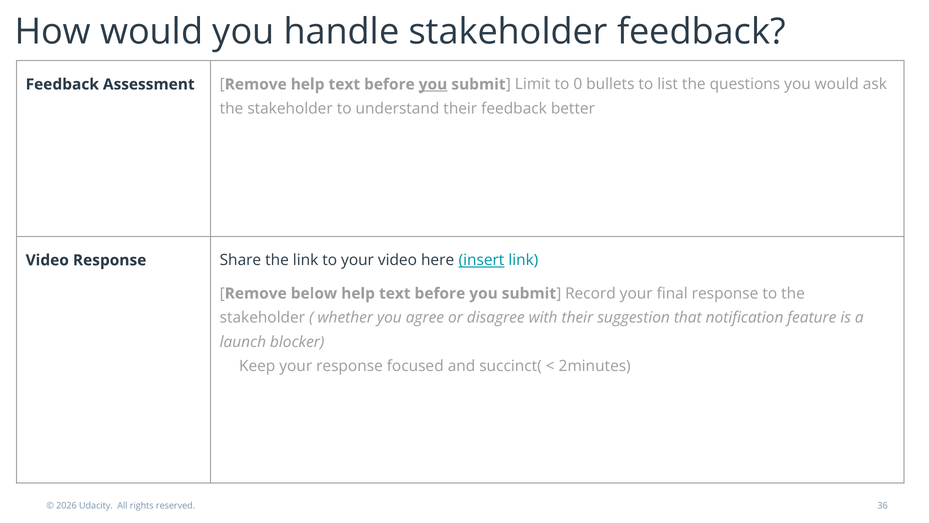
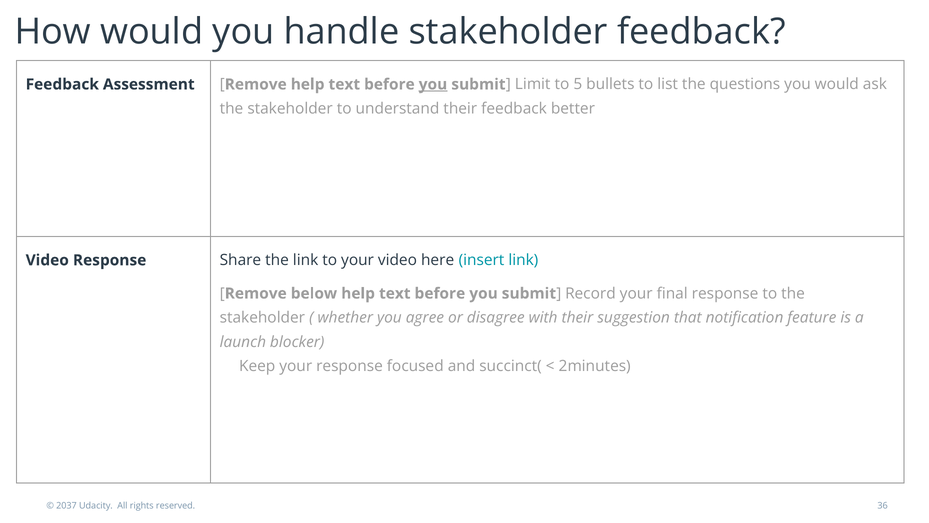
0: 0 -> 5 (578, 84)
insert underline: present -> none (482, 260)
2026: 2026 -> 2037 (66, 505)
